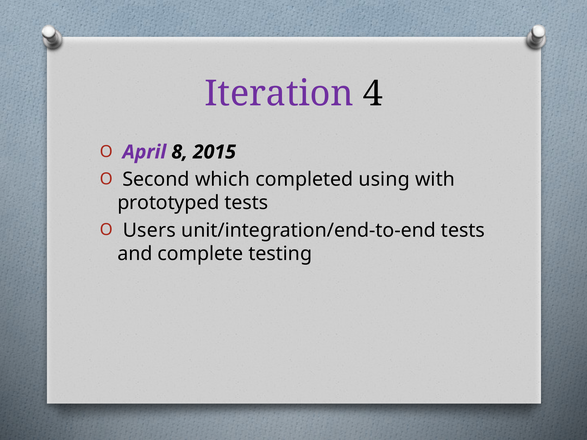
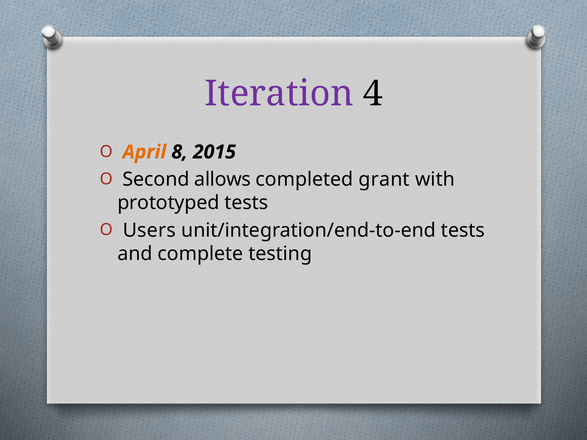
April colour: purple -> orange (144, 152)
which: which -> allows (223, 179)
using: using -> grant (384, 179)
